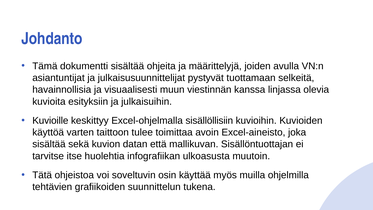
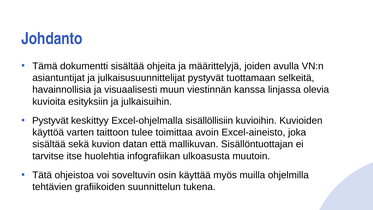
Kuvioille: Kuvioille -> Pystyvät (50, 120)
